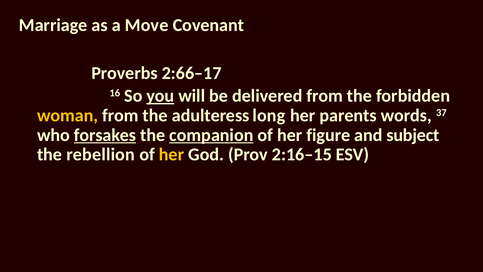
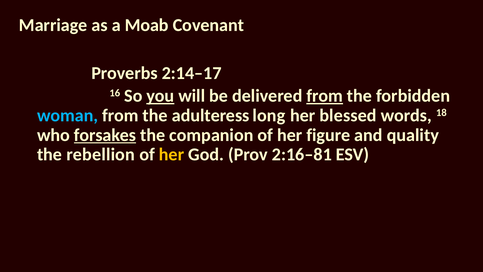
Move: Move -> Moab (147, 25)
2:66–17: 2:66–17 -> 2:14–17 (192, 73)
from underline: none -> present (325, 96)
woman colour: yellow -> light blue (68, 115)
parents: parents -> blessed (348, 115)
37: 37 -> 18 (441, 112)
companion underline: present -> none (211, 135)
subject: subject -> quality (413, 135)
2:16–15: 2:16–15 -> 2:16–81 (302, 154)
